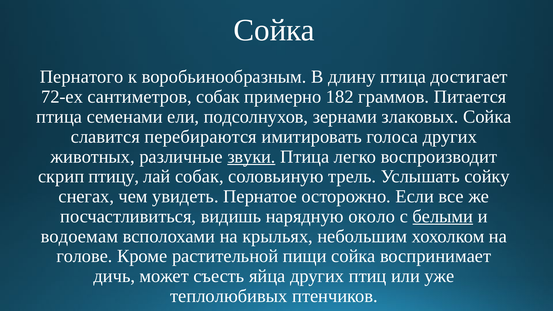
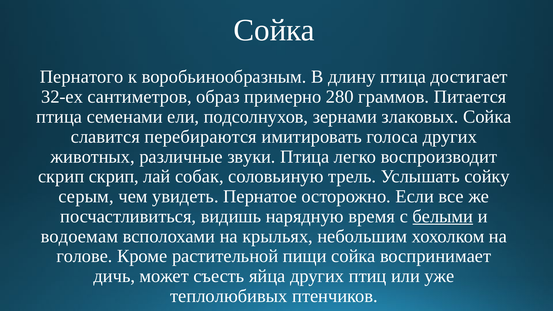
72-ех: 72-ех -> 32-ех (62, 97)
сантиметров собак: собак -> образ (218, 97)
182: 182 -> 280 (340, 97)
звуки underline: present -> none (252, 157)
скрип птицу: птицу -> скрип (114, 177)
снегах: снегах -> серым (86, 196)
около: около -> время (372, 216)
